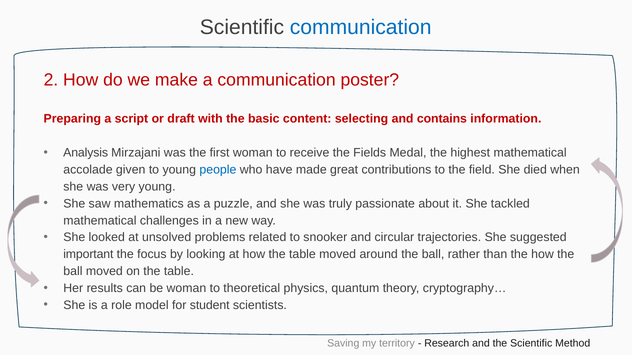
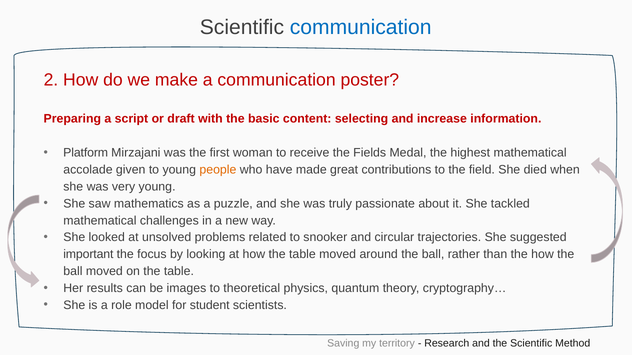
contains: contains -> increase (442, 119)
Analysis: Analysis -> Platform (86, 153)
people colour: blue -> orange (218, 170)
be woman: woman -> images (186, 289)
